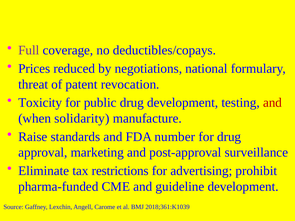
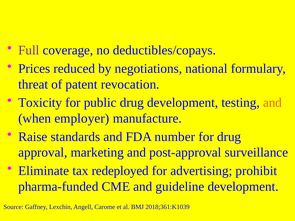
and colour: red -> orange (272, 103)
solidarity: solidarity -> employer (82, 119)
restrictions: restrictions -> redeployed (120, 171)
